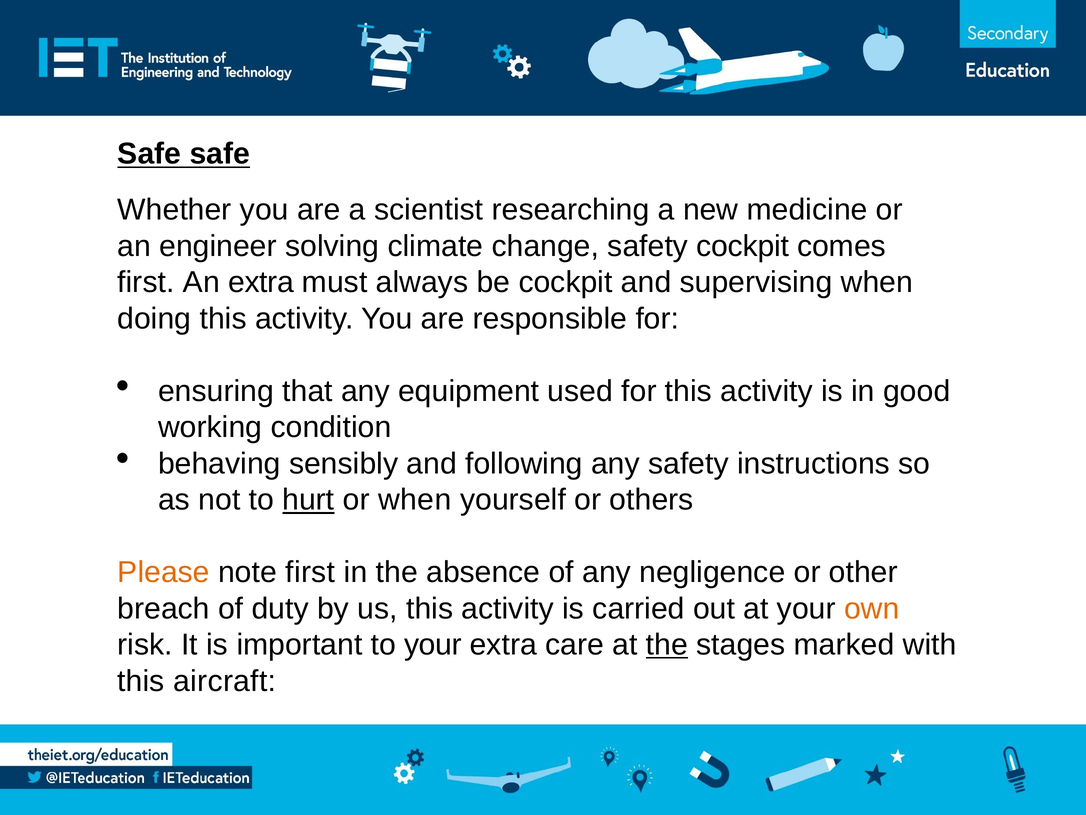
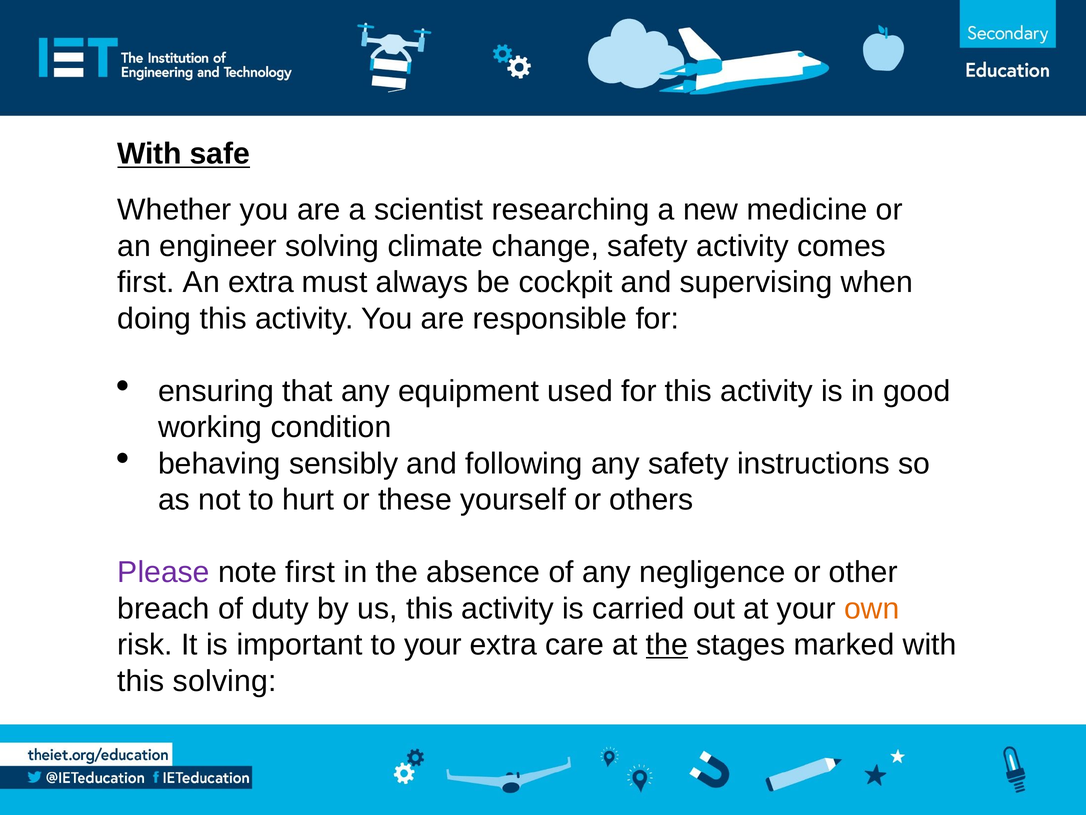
Safe: Safe -> With (149, 154)
safety cockpit: cockpit -> activity (743, 246)
hurt underline: present -> none (308, 500)
or when: when -> these (415, 500)
Please colour: orange -> purple (164, 572)
this aircraft: aircraft -> solving (225, 681)
